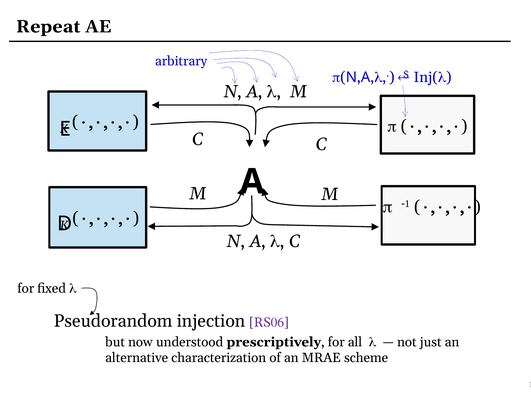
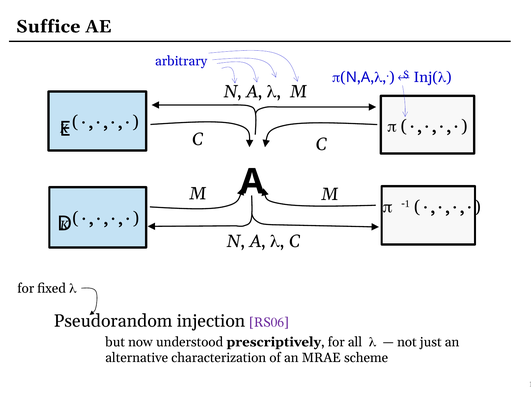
Repeat: Repeat -> Suffice (48, 27)
